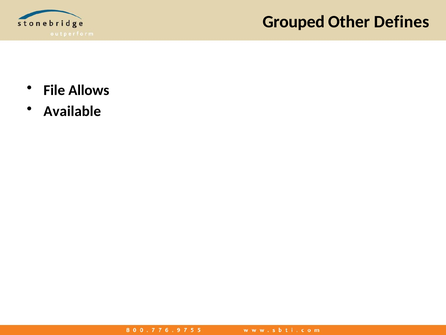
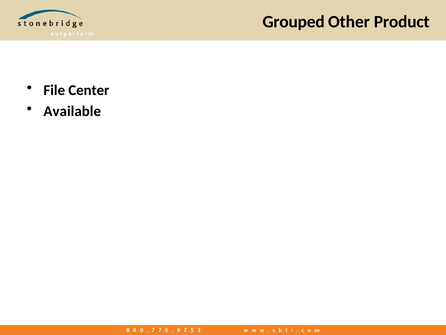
Defines: Defines -> Product (402, 22)
Allows: Allows -> Center (89, 90)
